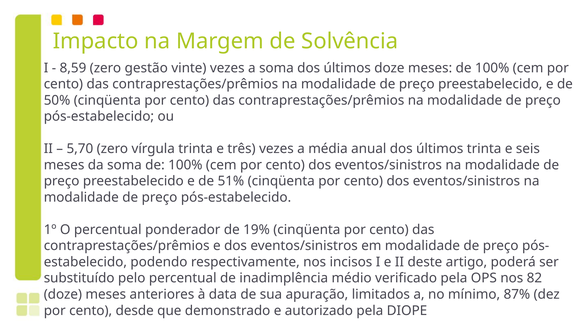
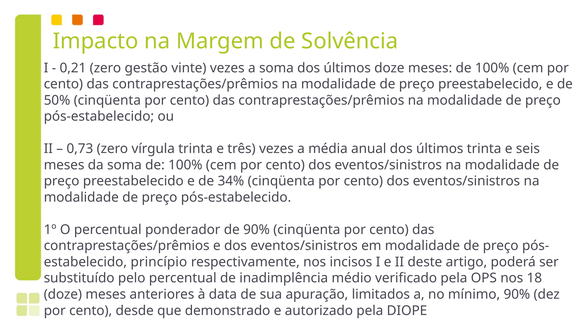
8,59: 8,59 -> 0,21 (73, 68)
5,70: 5,70 -> 0,73 (80, 149)
51%: 51% -> 34% (231, 181)
de 19%: 19% -> 90% (257, 230)
podendo: podendo -> princípio (159, 262)
82: 82 -> 18 (534, 278)
mínimo 87%: 87% -> 90% (517, 294)
